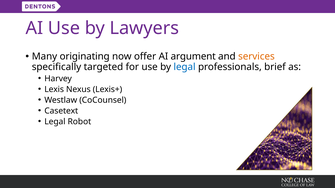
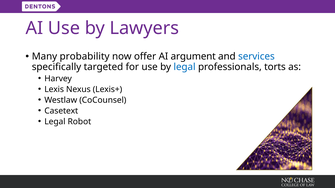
originating: originating -> probability (85, 57)
services colour: orange -> blue (256, 57)
brief: brief -> torts (275, 67)
